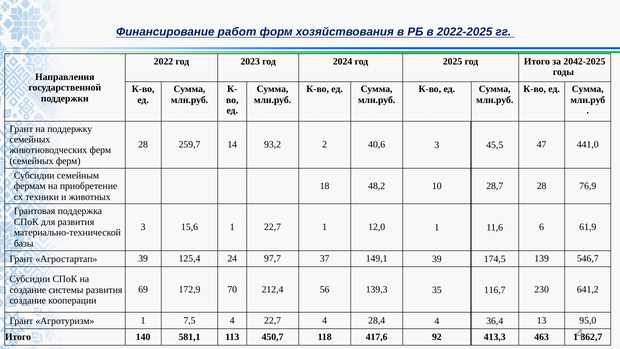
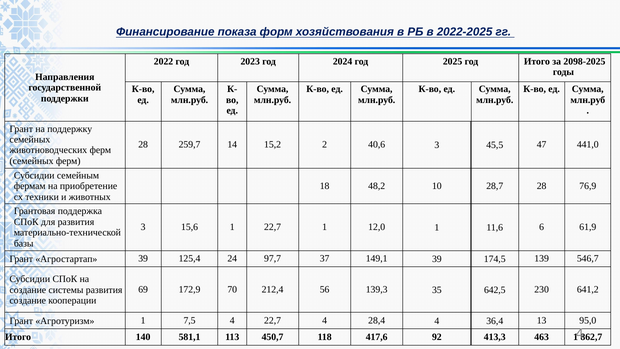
работ: работ -> показа (237, 32)
2042-2025: 2042-2025 -> 2098-2025 (584, 61)
93,2: 93,2 -> 15,2 (273, 145)
116,7: 116,7 -> 642,5 (495, 290)
